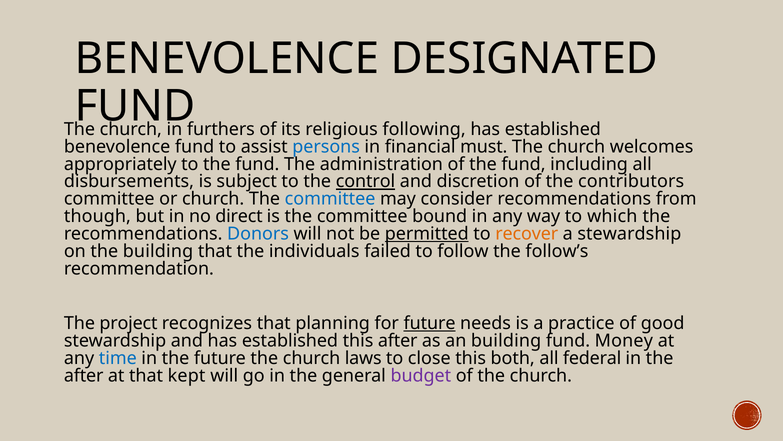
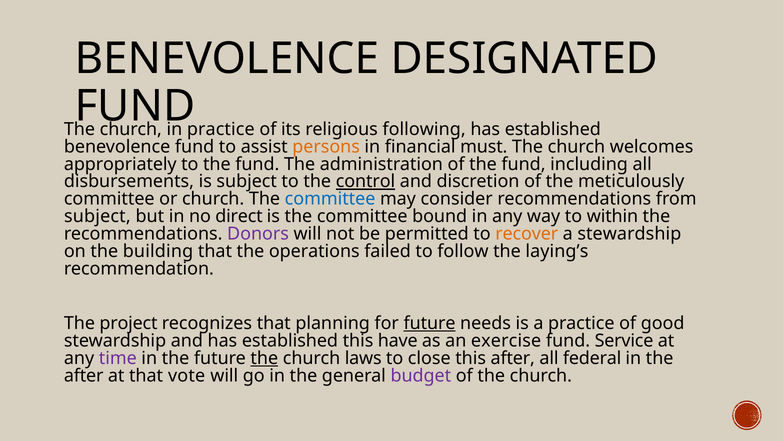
furthers: furthers -> practice (221, 129)
persons colour: blue -> orange (326, 146)
contributors: contributors -> meticulously (631, 181)
though: though -> subject (97, 216)
which: which -> within (612, 216)
Donors colour: blue -> purple (258, 234)
permitted underline: present -> none (427, 234)
individuals: individuals -> operations (314, 251)
follow’s: follow’s -> laying’s (557, 251)
this after: after -> have (398, 340)
an building: building -> exercise (506, 340)
Money: Money -> Service (624, 340)
time colour: blue -> purple (118, 358)
the underline: none -> present (264, 358)
this both: both -> after (513, 358)
kept: kept -> vote (187, 375)
